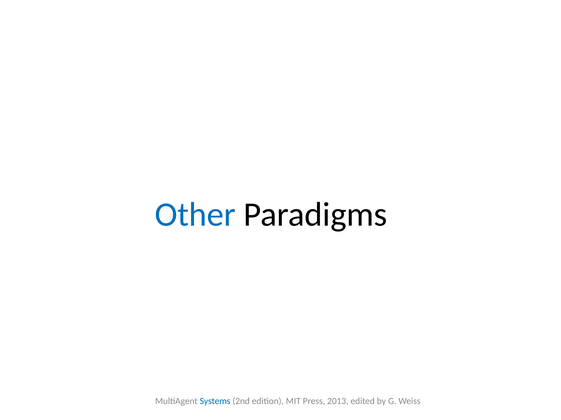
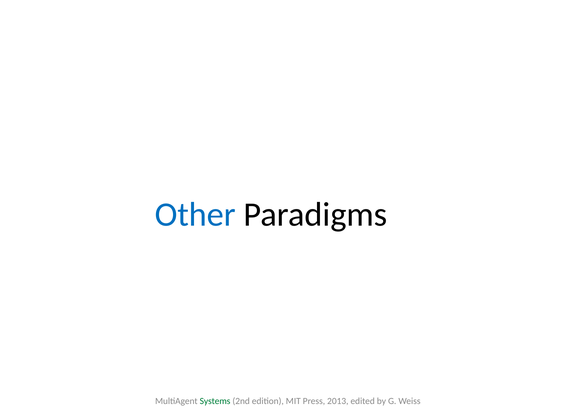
Systems colour: blue -> green (215, 402)
